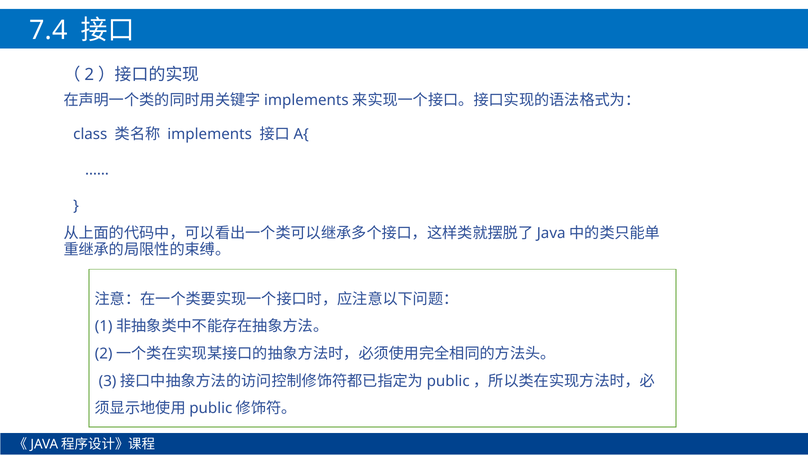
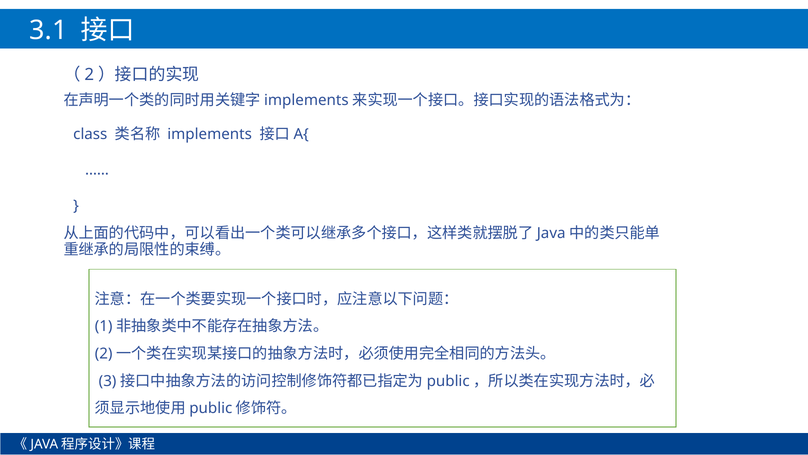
7.4: 7.4 -> 3.1 (48, 31)
